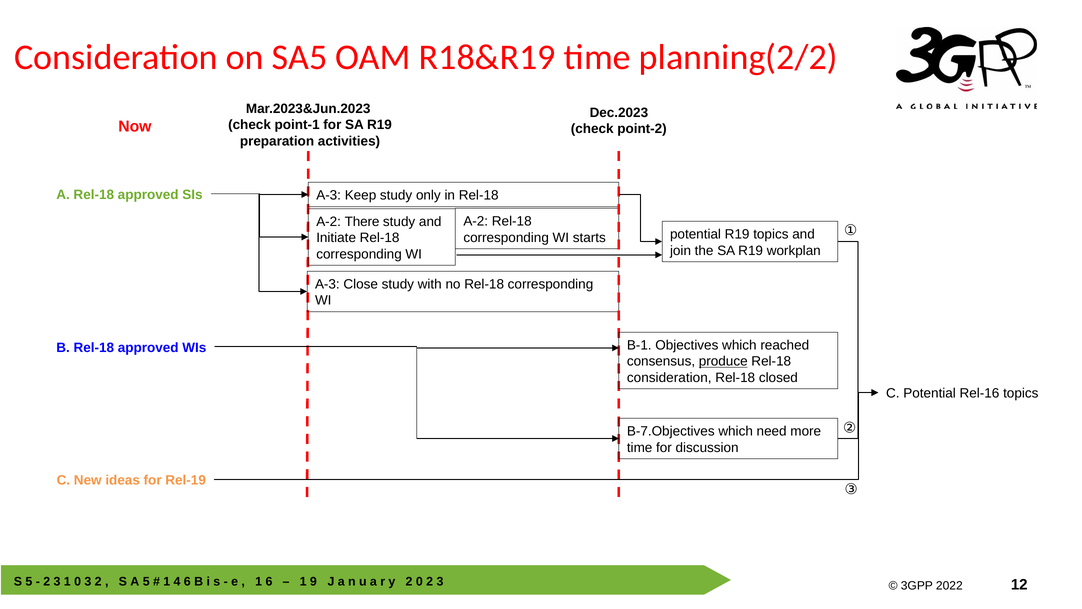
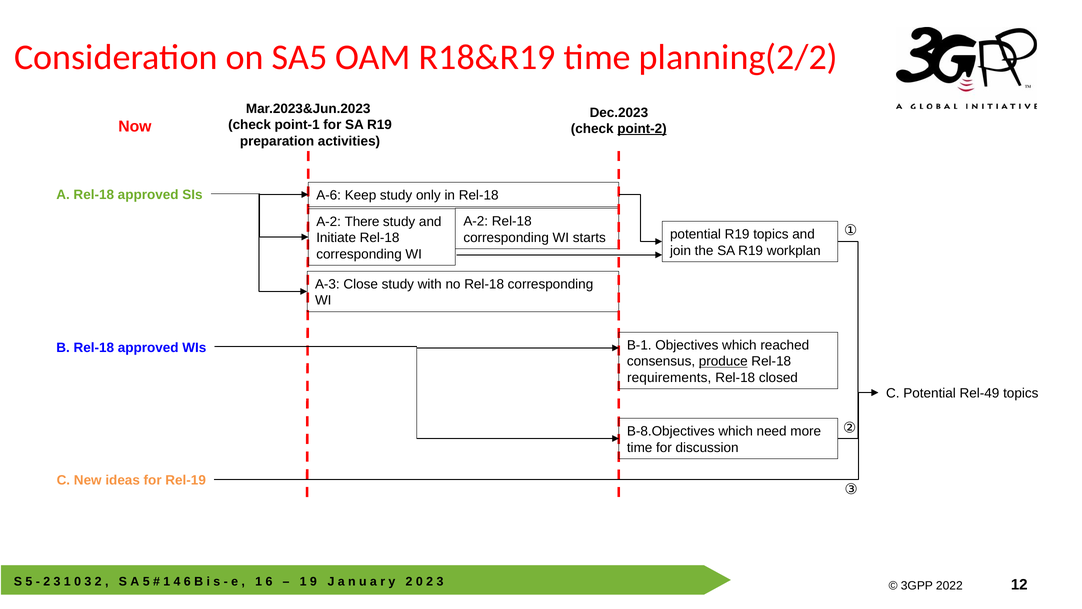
point-2 underline: none -> present (642, 129)
SIs A-3: A-3 -> A-6 (329, 195)
consideration: consideration -> requirements (669, 377)
Rel-16: Rel-16 -> Rel-49 (979, 393)
B-7.Objectives: B-7.Objectives -> B-8.Objectives (671, 431)
